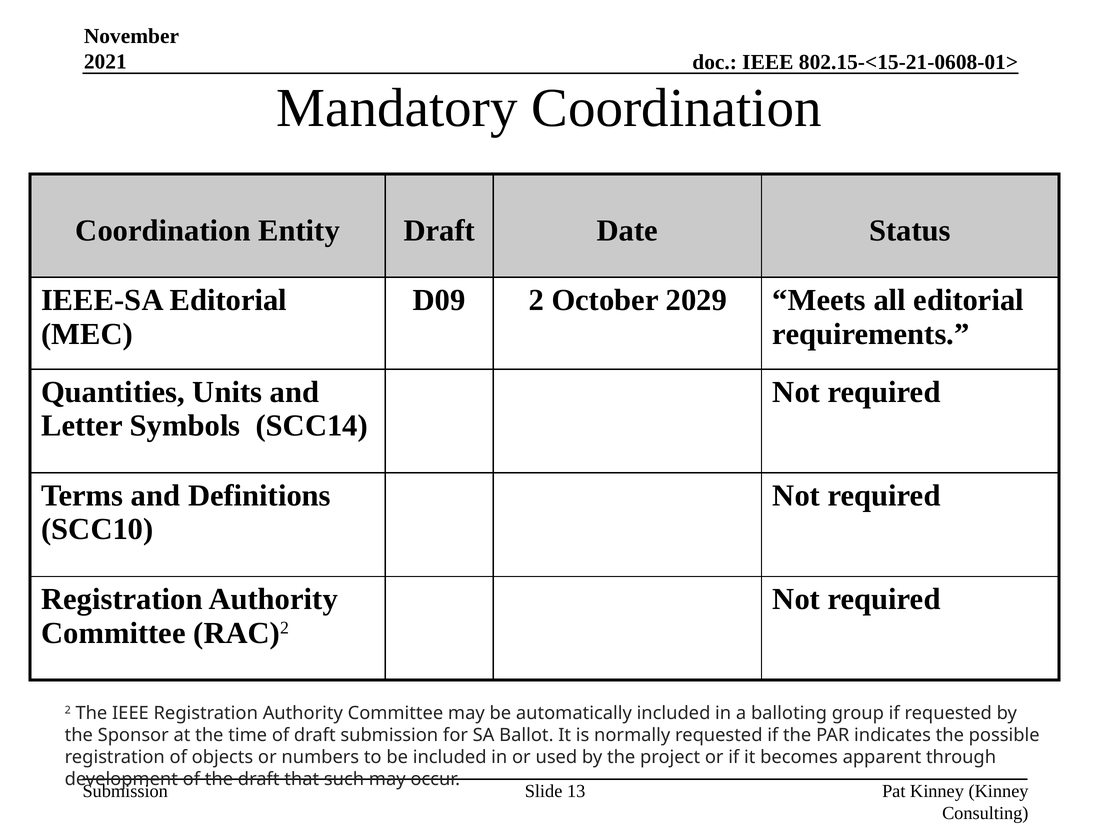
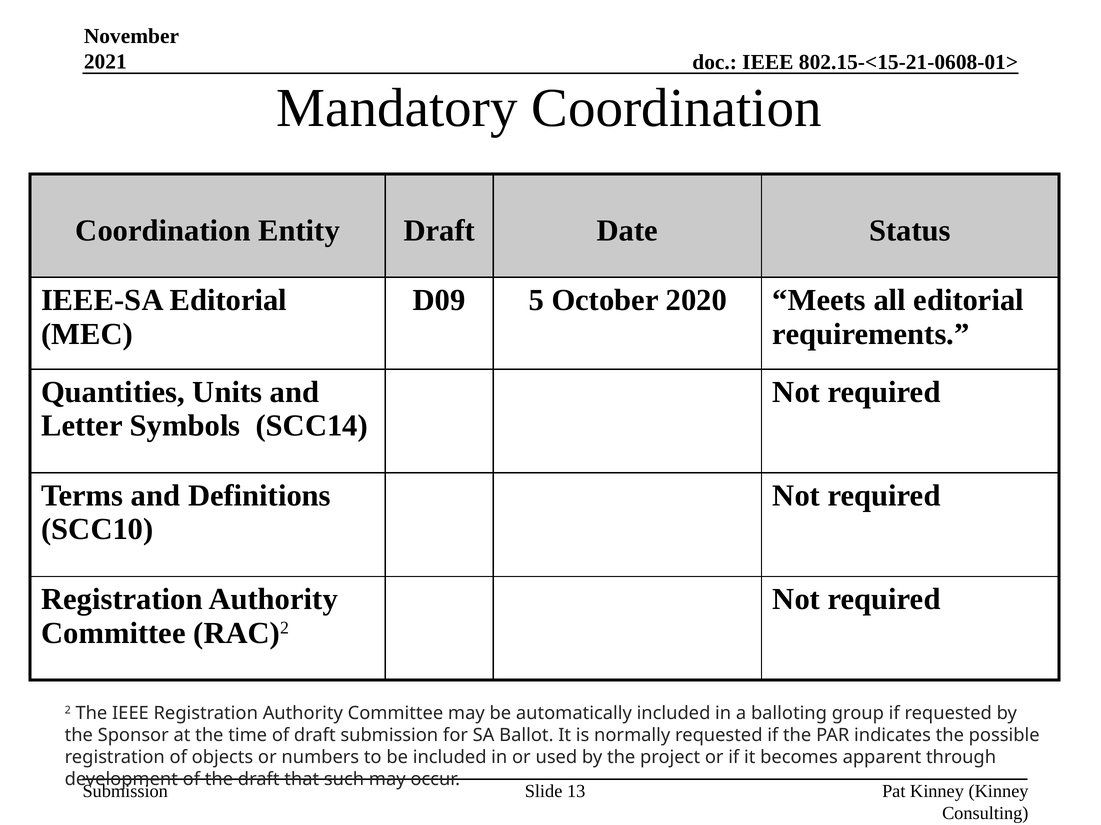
D09 2: 2 -> 5 (536, 300)
2029: 2029 -> 2020 (696, 300)
